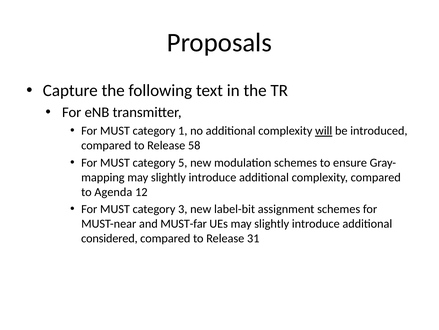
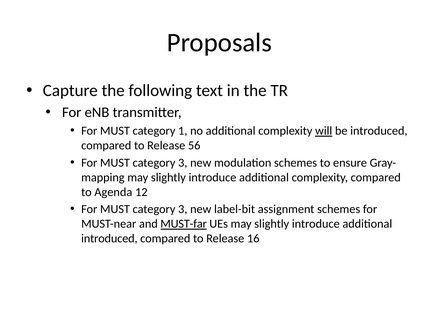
58: 58 -> 56 (194, 145)
5: 5 -> 3 (183, 162)
MUST-far underline: none -> present (184, 223)
considered: considered -> introduced (109, 238)
31: 31 -> 16 (253, 238)
